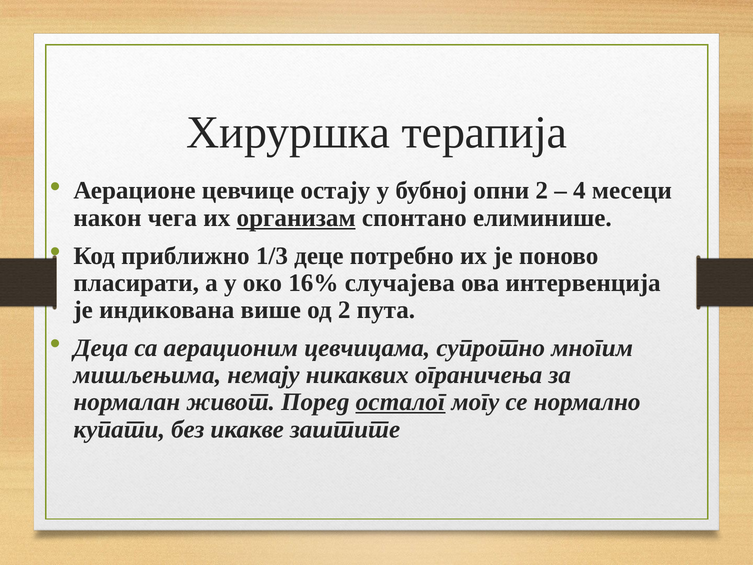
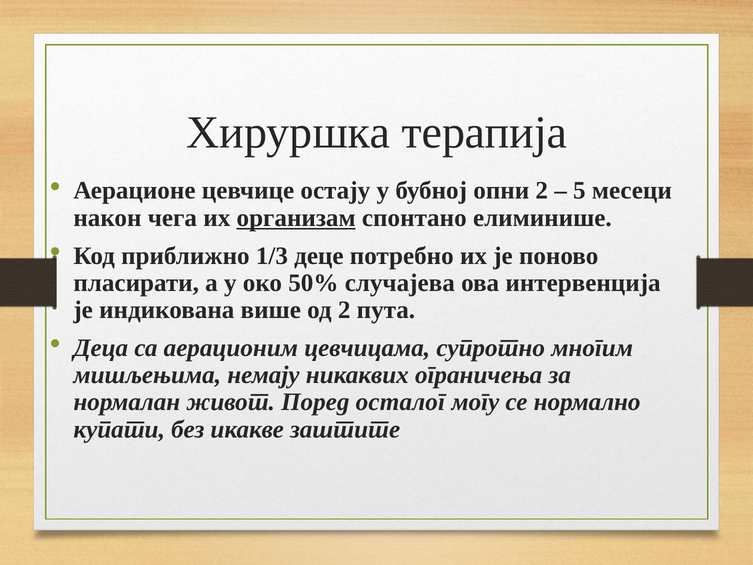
4: 4 -> 5 (579, 191)
16%: 16% -> 50% (313, 283)
осталог underline: present -> none (400, 402)
